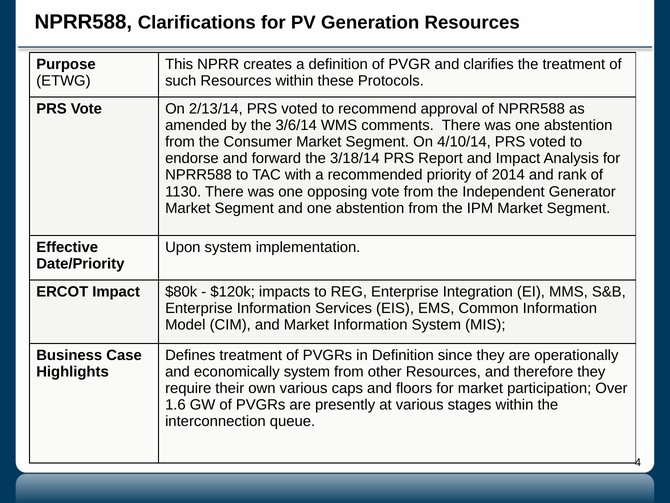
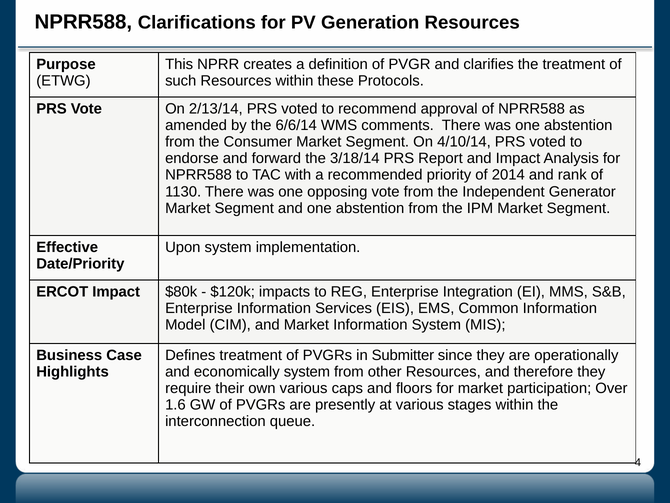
3/6/14: 3/6/14 -> 6/6/14 (296, 125)
in Definition: Definition -> Submitter (403, 355)
